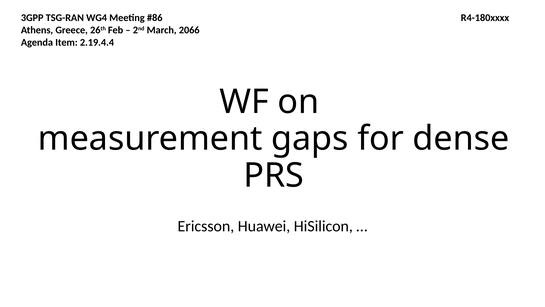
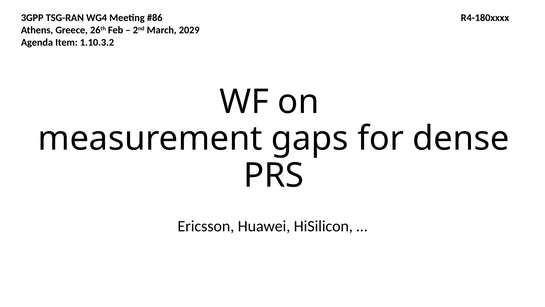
2066: 2066 -> 2029 (189, 30)
2.19.4.4: 2.19.4.4 -> 1.10.3.2 (97, 42)
